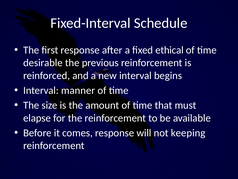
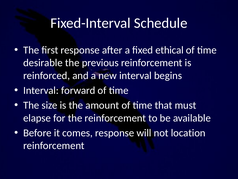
manner: manner -> forward (78, 90)
keeping: keeping -> location (188, 133)
